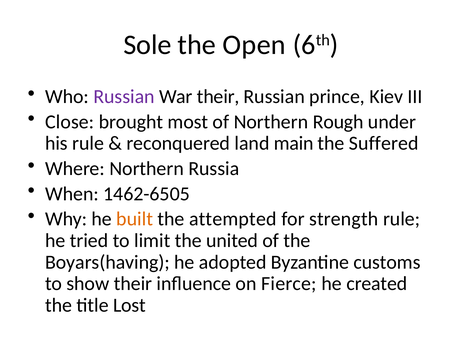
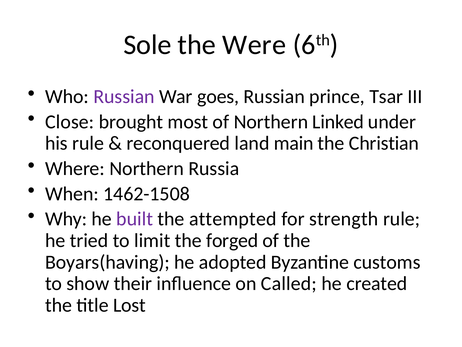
Open: Open -> Were (254, 45)
War their: their -> goes (218, 96)
Kiev: Kiev -> Tsar (386, 96)
Rough: Rough -> Linked (338, 122)
Suffered: Suffered -> Christian (384, 143)
1462-6505: 1462-6505 -> 1462-1508 (147, 194)
built colour: orange -> purple (135, 219)
united: united -> forged (232, 240)
Fierce: Fierce -> Called (289, 283)
